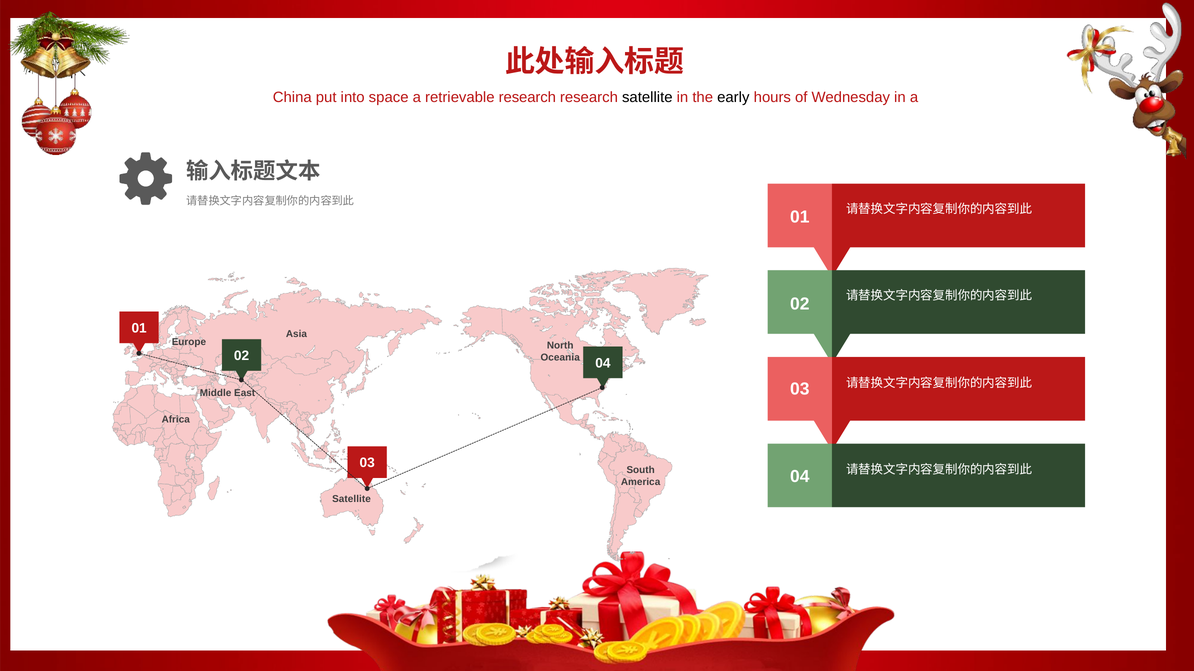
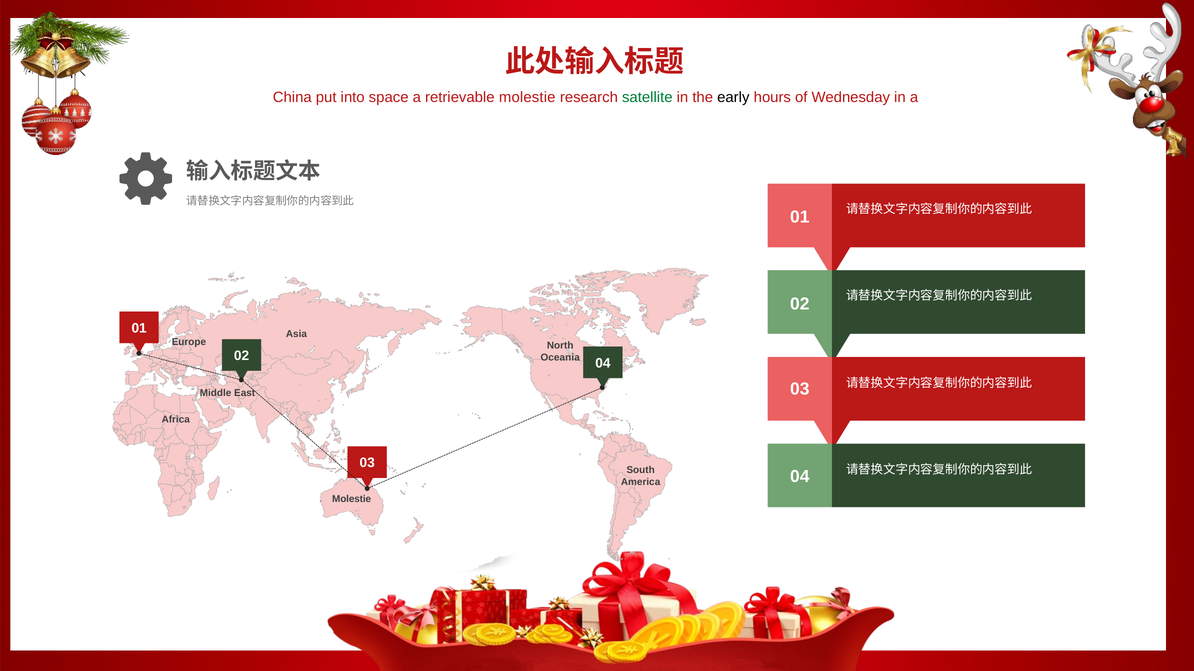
retrievable research: research -> molestie (527, 97)
satellite colour: black -> green (647, 97)
Satellite: Satellite -> Molestie (352, 499)
